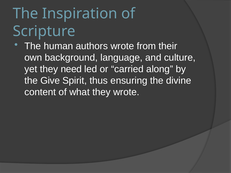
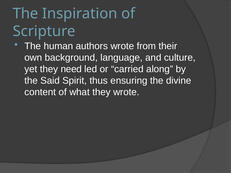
Give: Give -> Said (50, 81)
